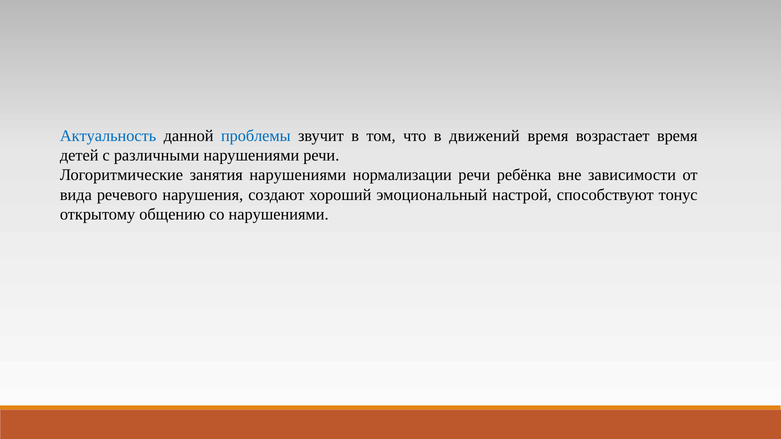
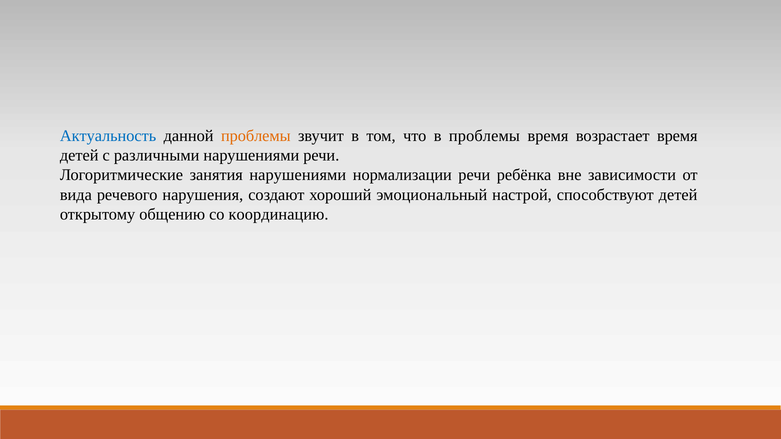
проблемы colour: blue -> orange (256, 136)
в движений: движений -> проблемы (484, 136)
способствуют тонус: тонус -> детей (678, 195)
со нарушениями: нарушениями -> координацию (279, 214)
